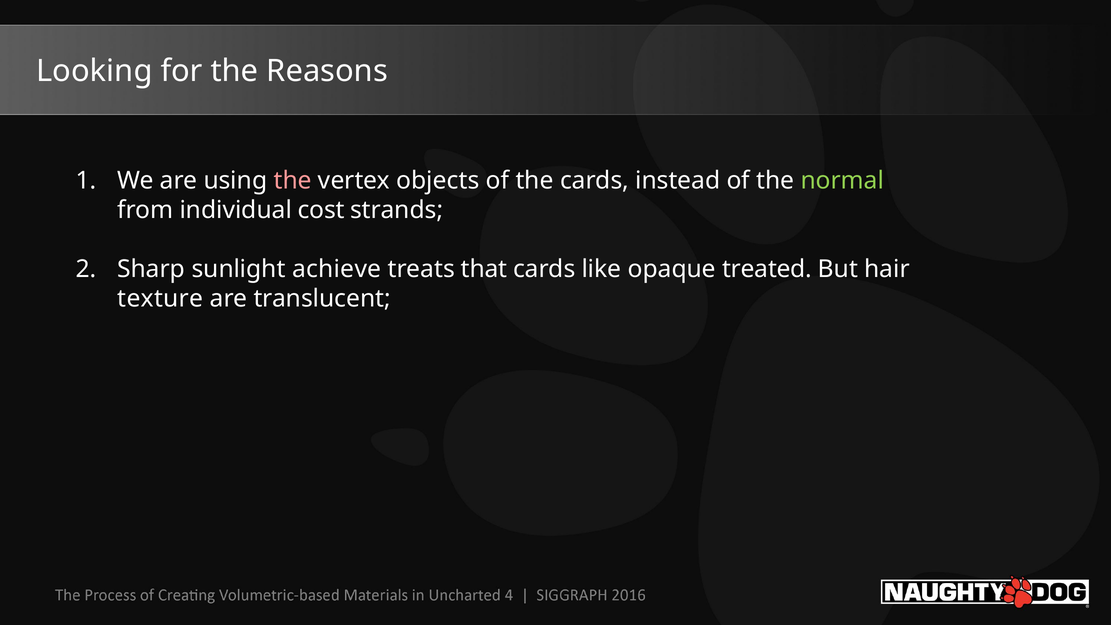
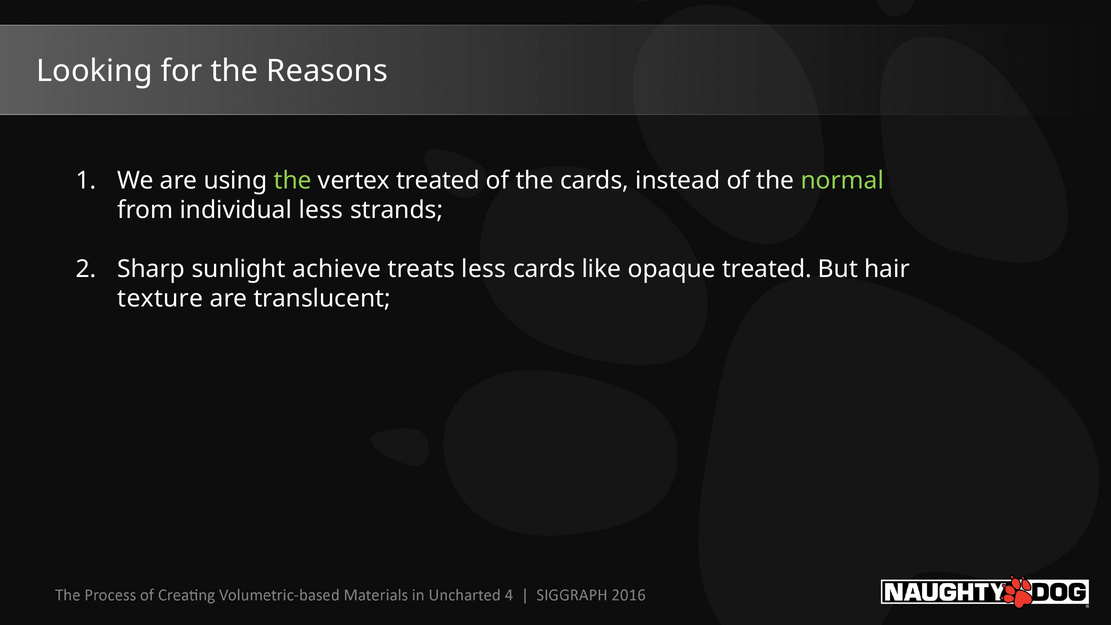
the colour: pink -> light green (293, 180)
vertex objects: objects -> treated (438, 180)
individual cost: cost -> less (321, 210)
treats that: that -> less (484, 269)
